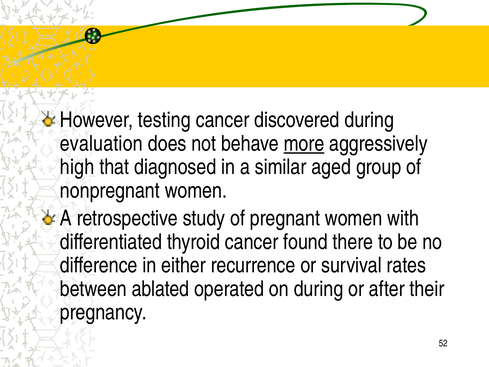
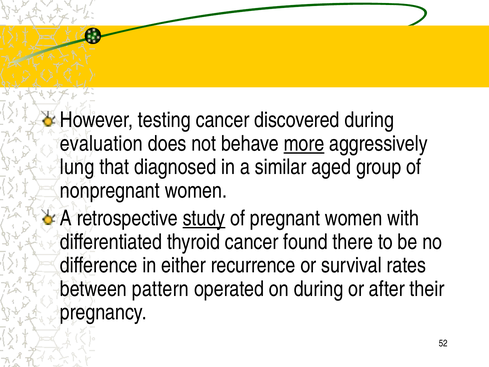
high: high -> lung (77, 167)
study underline: none -> present (204, 218)
ablated: ablated -> pattern (160, 289)
